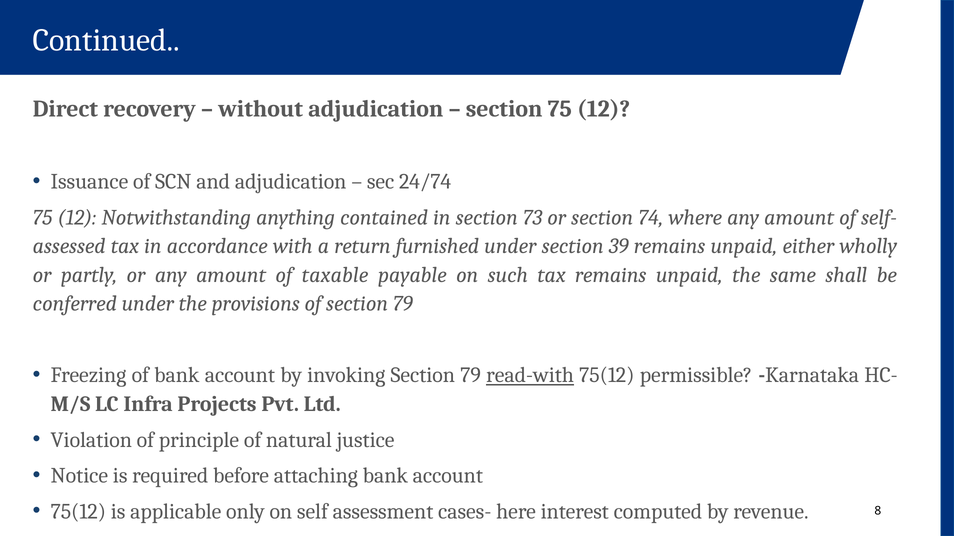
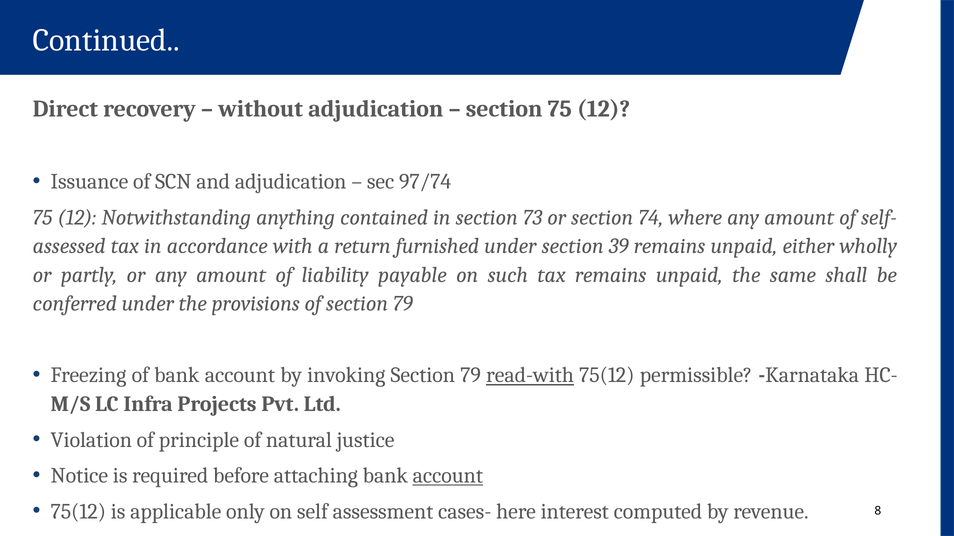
24/74: 24/74 -> 97/74 (425, 182)
taxable: taxable -> liability (335, 275)
account underline: none -> present (448, 476)
